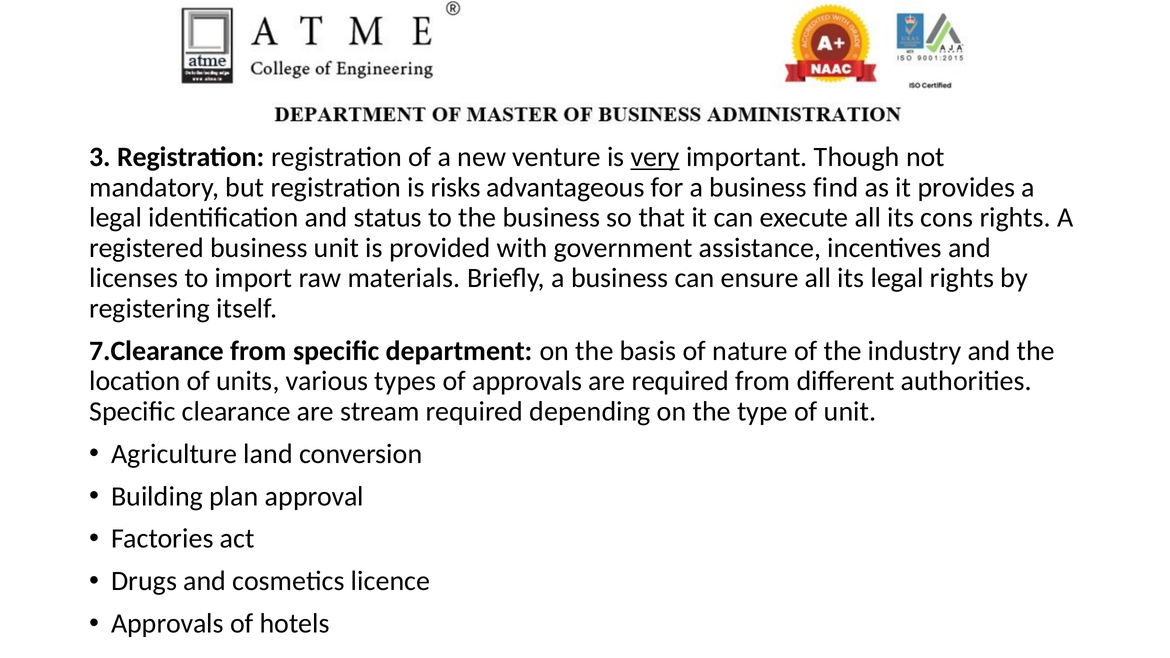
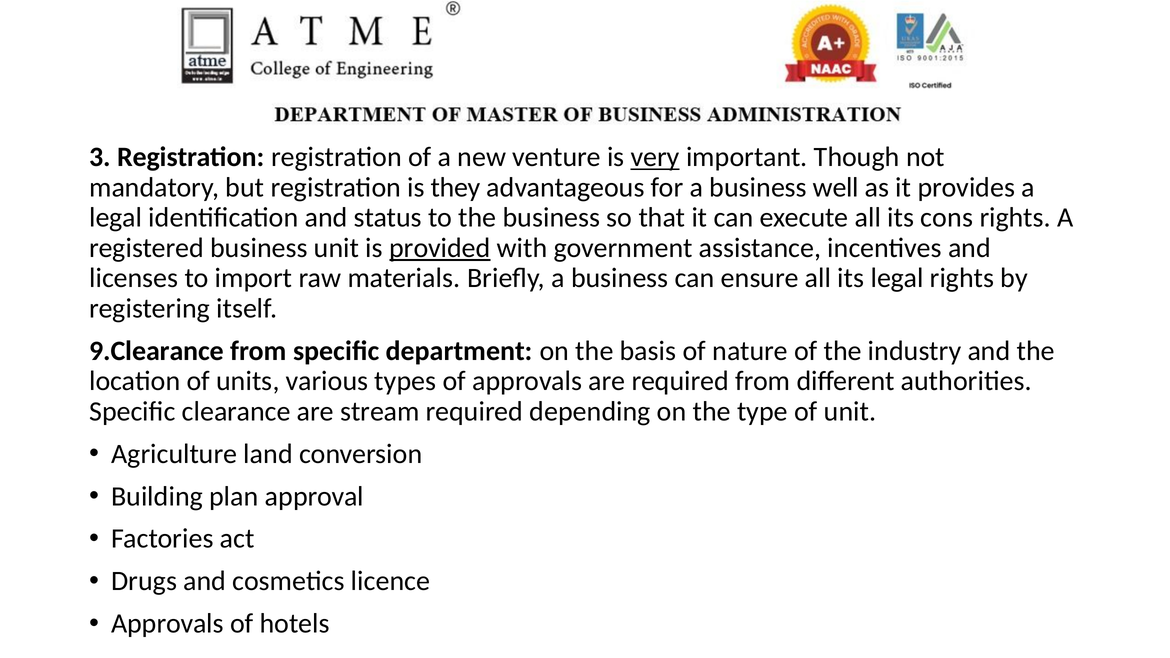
risks: risks -> they (456, 187)
find: find -> well (836, 187)
provided underline: none -> present (440, 248)
7.Clearance: 7.Clearance -> 9.Clearance (157, 351)
